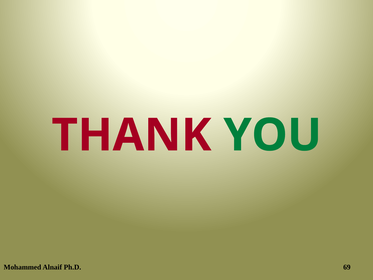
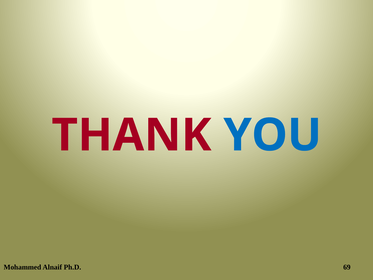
YOU colour: green -> blue (273, 135)
